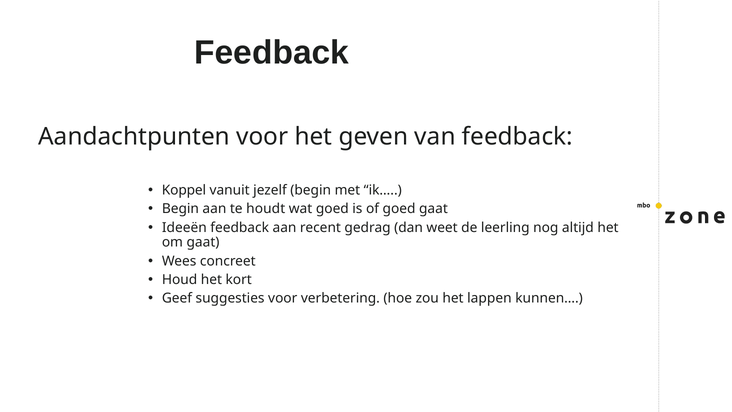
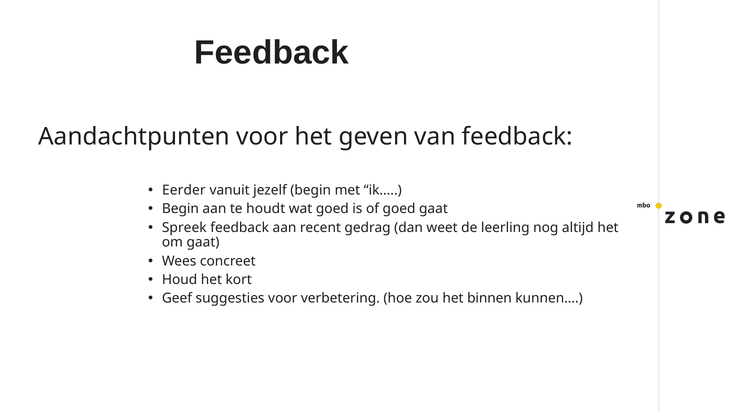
Koppel: Koppel -> Eerder (184, 190)
Ideeën: Ideeën -> Spreek (184, 227)
lappen: lappen -> binnen (489, 298)
